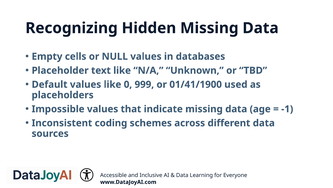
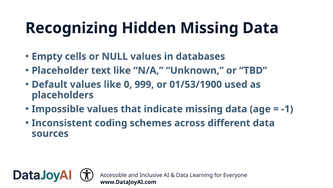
01/41/1900: 01/41/1900 -> 01/53/1900 (196, 84)
